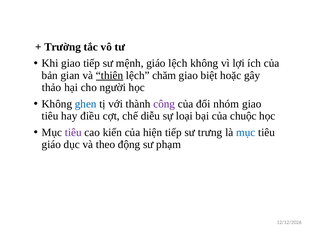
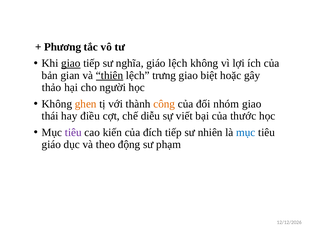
Trường: Trường -> Phương (63, 47)
giao underline: none -> present (71, 63)
mệnh: mệnh -> nghĩa (130, 63)
chăm: chăm -> trưng (164, 75)
ghen colour: blue -> orange (86, 104)
công colour: purple -> orange (164, 104)
tiêu: tiêu -> thái (50, 116)
loại: loại -> viết (184, 116)
chuộc: chuộc -> thước (243, 116)
hiện: hiện -> đích (153, 132)
trưng: trưng -> nhiên (210, 132)
